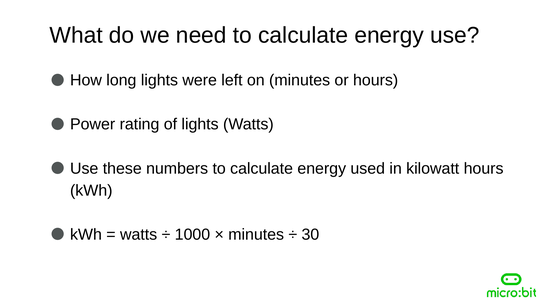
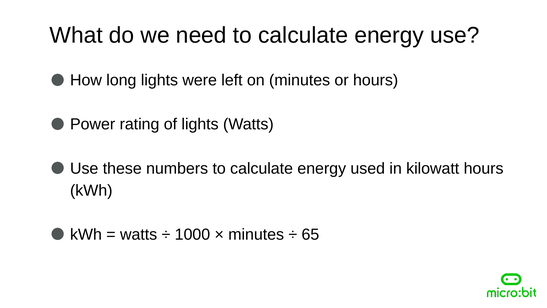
30: 30 -> 65 (310, 234)
